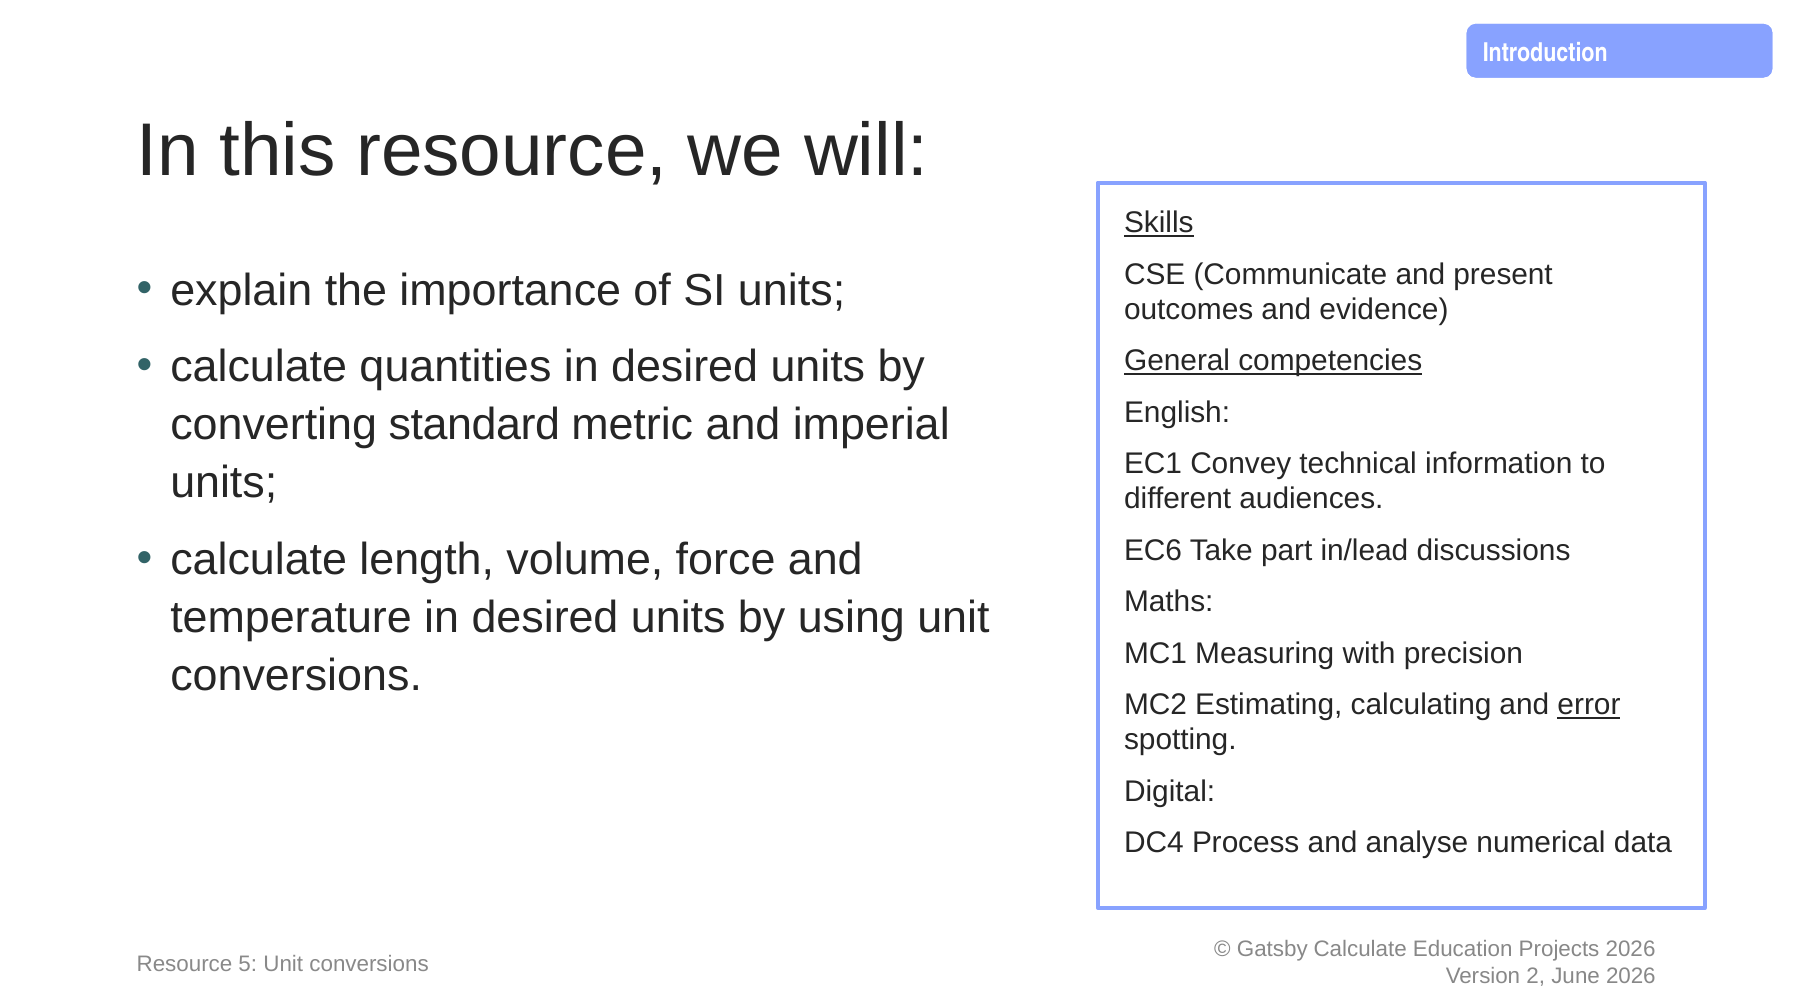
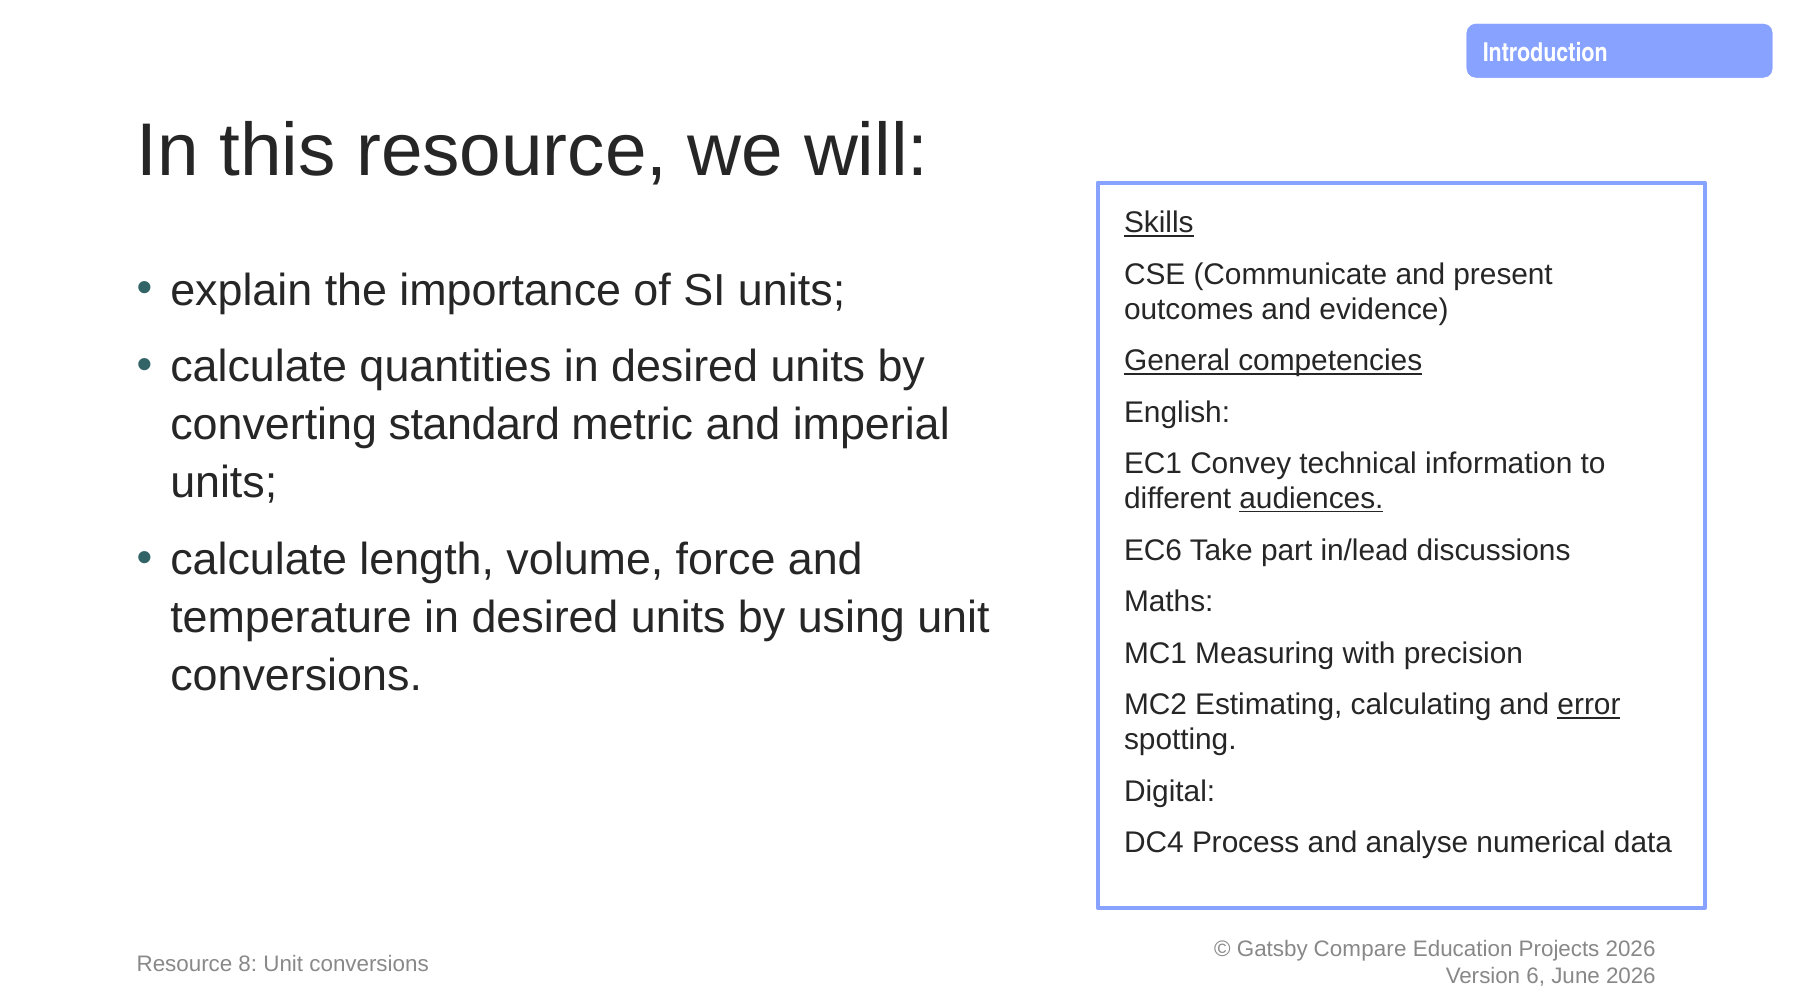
audiences underline: none -> present (1311, 499)
Calculate: Calculate -> Compare (1360, 950)
5: 5 -> 8 (248, 964)
2: 2 -> 6 (1536, 977)
